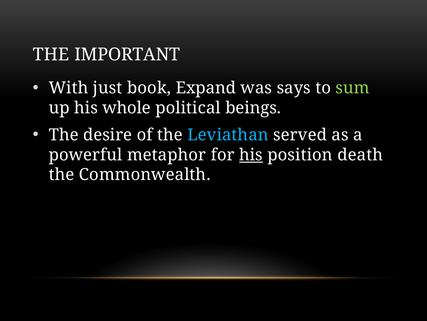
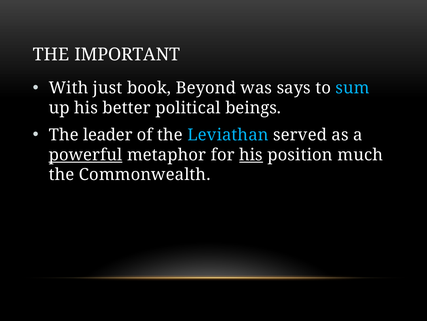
Expand: Expand -> Beyond (206, 88)
sum colour: light green -> light blue (353, 88)
whole: whole -> better (127, 108)
desire: desire -> leader (108, 135)
powerful underline: none -> present (86, 155)
death: death -> much (360, 155)
